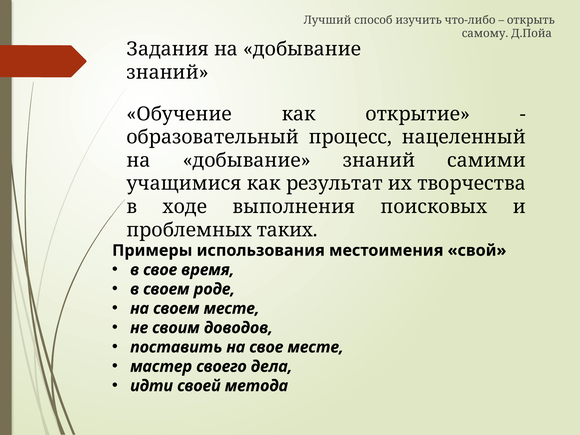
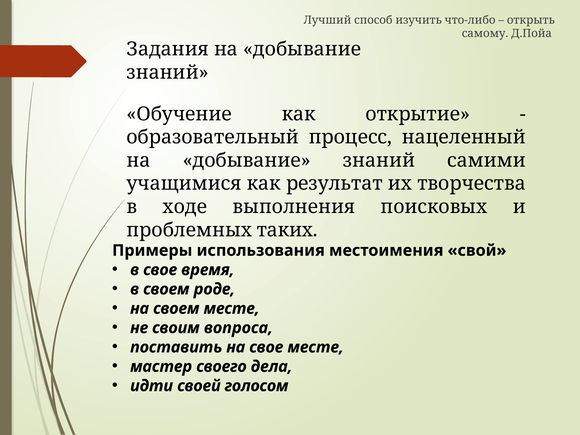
доводов: доводов -> вопроса (238, 328)
метода: метода -> голосом (257, 386)
